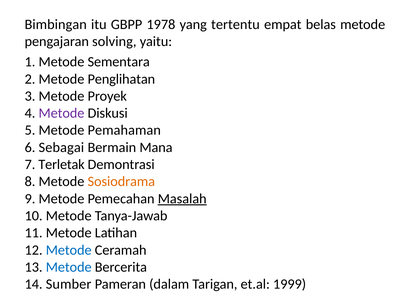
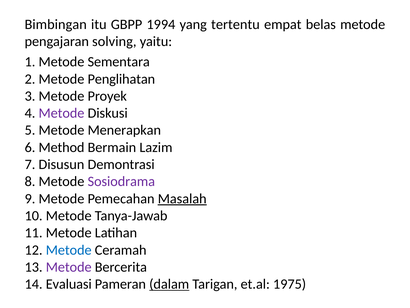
1978: 1978 -> 1994 (161, 24)
Pemahaman: Pemahaman -> Menerapkan (124, 130)
Sebagai: Sebagai -> Method (62, 147)
Mana: Mana -> Lazim (156, 147)
Terletak: Terletak -> Disusun (61, 164)
Sosiodrama colour: orange -> purple (121, 181)
Metode colour: blue -> purple (69, 267)
Sumber: Sumber -> Evaluasi (69, 284)
dalam underline: none -> present (169, 284)
1999: 1999 -> 1975 (290, 284)
